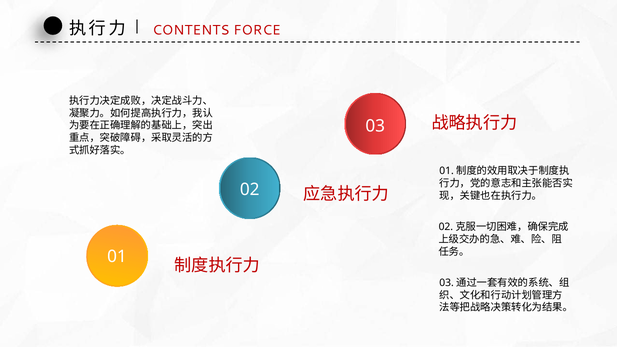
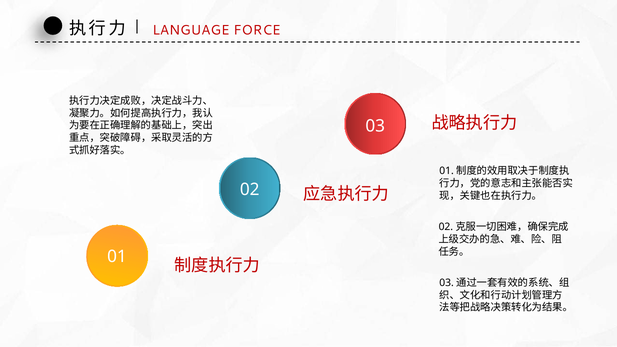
CONTENTS: CONTENTS -> LANGUAGE (191, 30)
